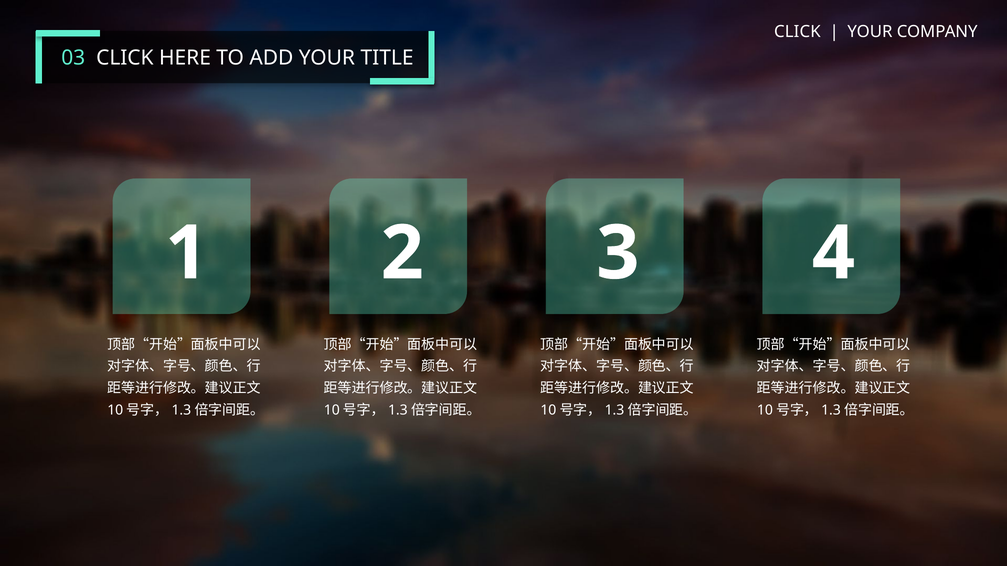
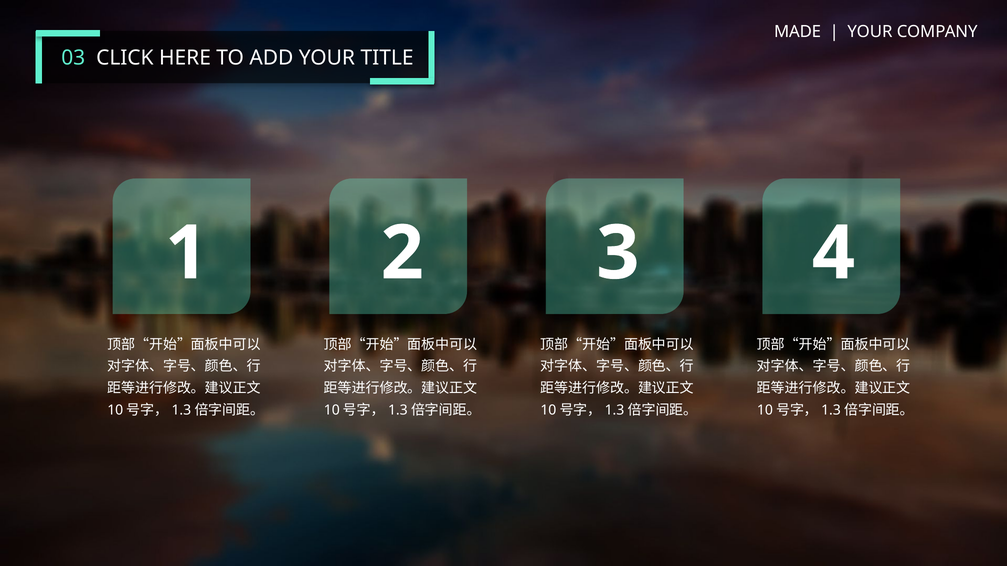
CLICK: CLICK -> MADE (798, 32)
